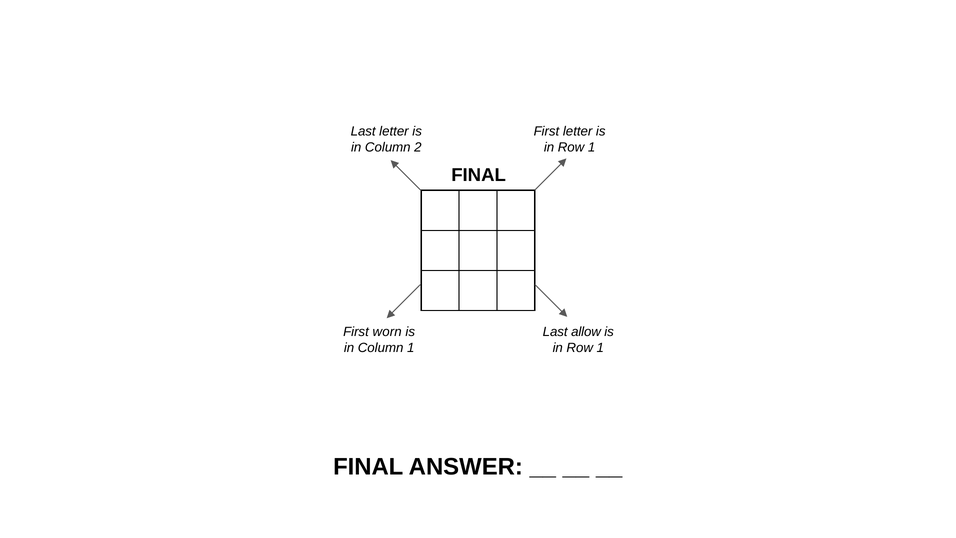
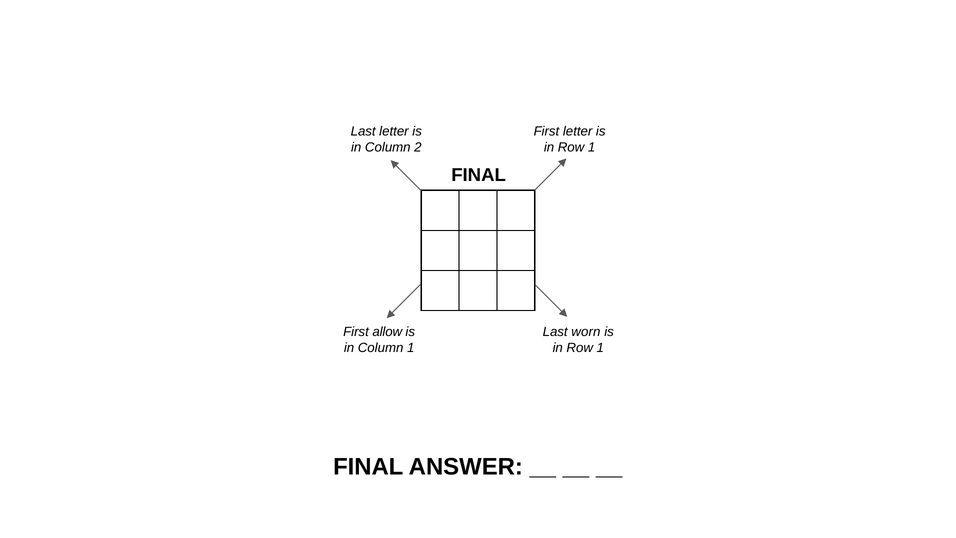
worn: worn -> allow (387, 332)
allow: allow -> worn (586, 332)
